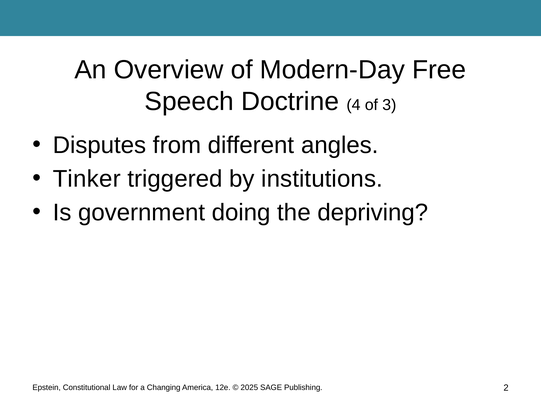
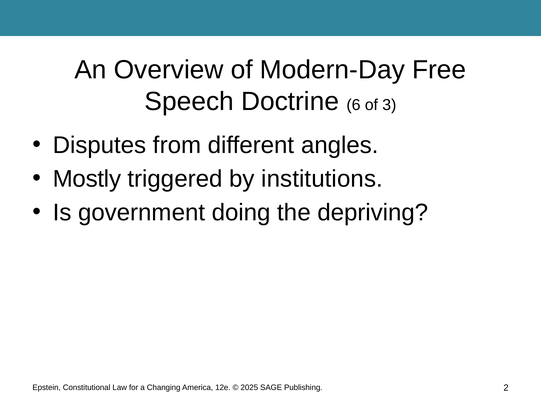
4: 4 -> 6 (353, 105)
Tinker: Tinker -> Mostly (87, 179)
